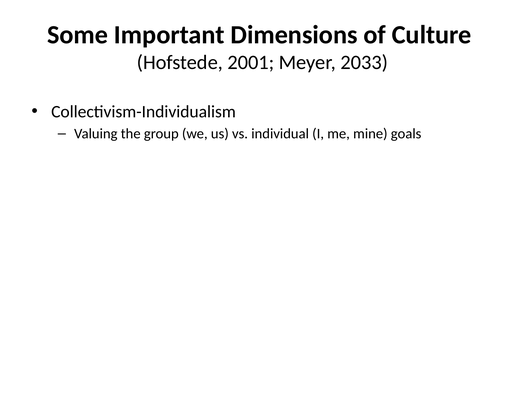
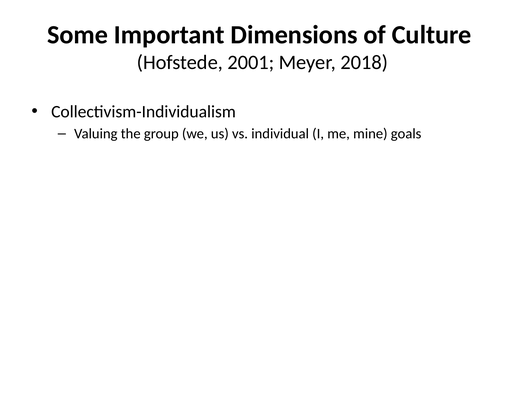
2033: 2033 -> 2018 (364, 63)
